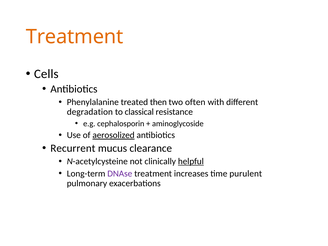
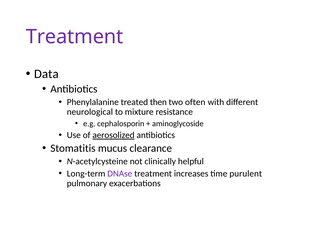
Treatment colour: orange -> purple (75, 37)
Cells: Cells -> Data (46, 74)
degradation: degradation -> neurological (90, 112)
classical: classical -> mixture (139, 112)
Recurrent: Recurrent -> Stomatitis (73, 148)
helpful underline: present -> none (191, 161)
